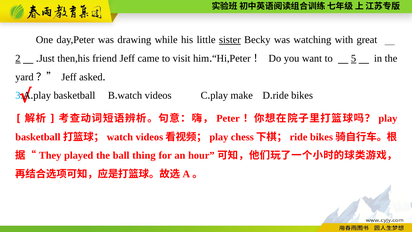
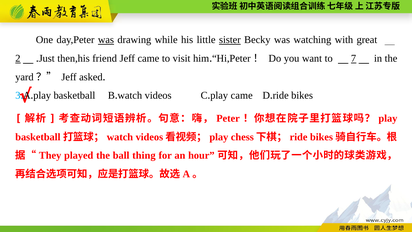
was underline: none -> present (106, 40)
5: 5 -> 7 (354, 58)
make: make -> came (242, 95)
